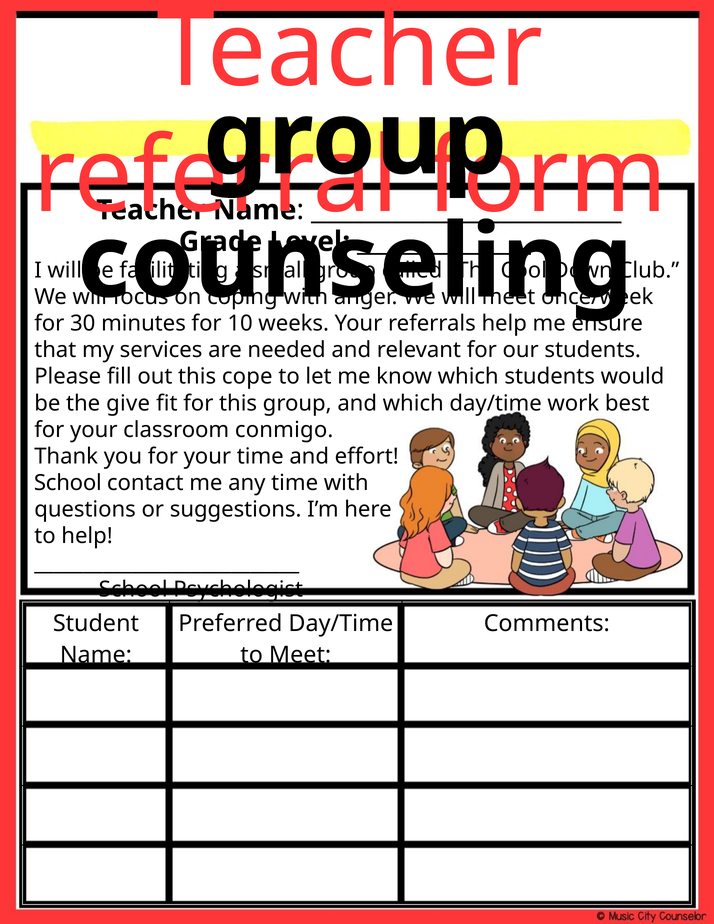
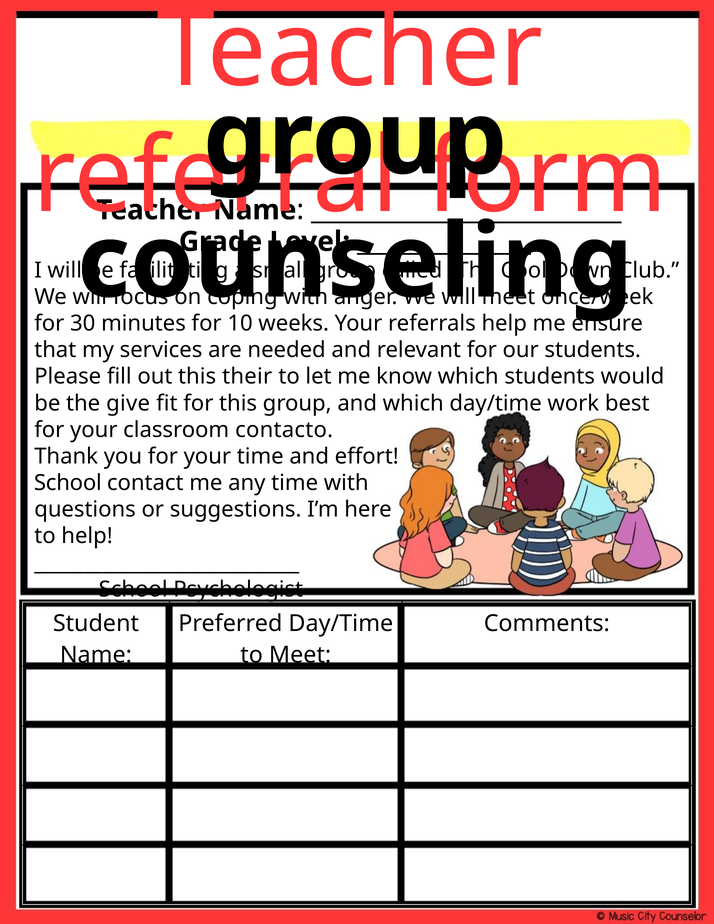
cope: cope -> their (247, 377)
conmigo: conmigo -> contacto (284, 430)
